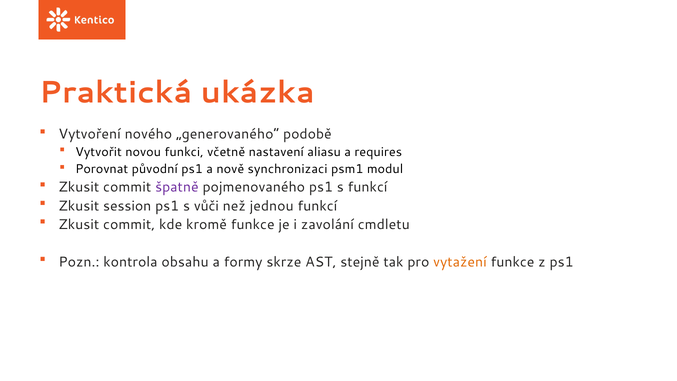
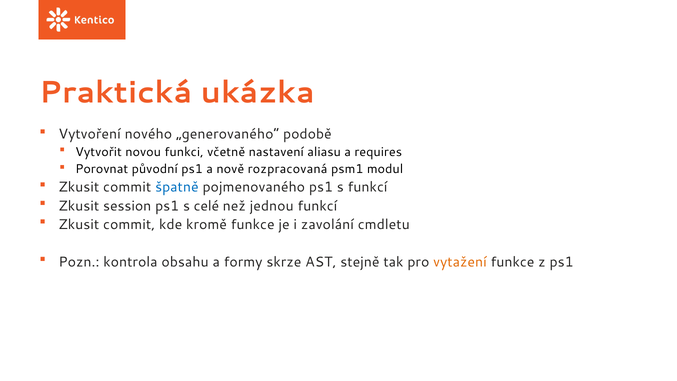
synchronizaci: synchronizaci -> rozpracovaná (288, 169)
špatně colour: purple -> blue (177, 187)
vůči: vůči -> celé (206, 206)
